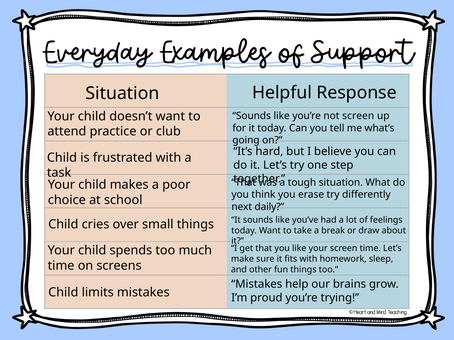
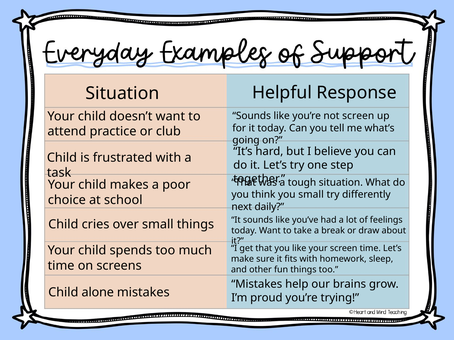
you erase: erase -> small (311, 195)
limits: limits -> alone (98, 293)
